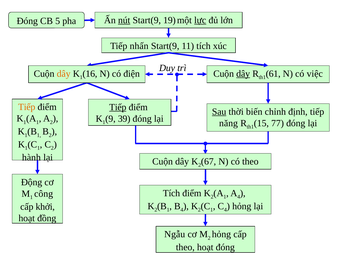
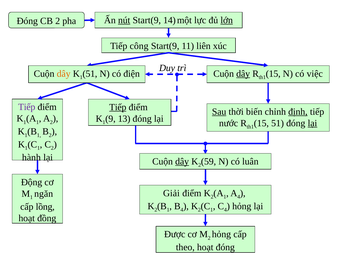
19: 19 -> 14 (169, 20)
lực underline: present -> none (200, 20)
lớn underline: none -> present (227, 20)
CB 5: 5 -> 2 (58, 21)
nhấn: nhấn -> công (139, 46)
11 tích: tích -> liên (203, 46)
16: 16 -> 51 (90, 74)
61: 61 -> 15 (273, 74)
Tiếp colour: orange -> purple (27, 107)
định underline: none -> present (298, 112)
39: 39 -> 13 (124, 118)
năng: năng -> nước (229, 123)
77: 77 -> 51 (278, 123)
lại underline: none -> present (312, 123)
dây underline: none -> present (182, 161)
67: 67 -> 59 (209, 161)
có theo: theo -> luân (250, 161)
Tích: Tích -> Giải (171, 193)
công: công -> ngăn (44, 193)
khởi: khởi -> lồng (45, 206)
Ngẫu: Ngẫu -> Được (175, 234)
